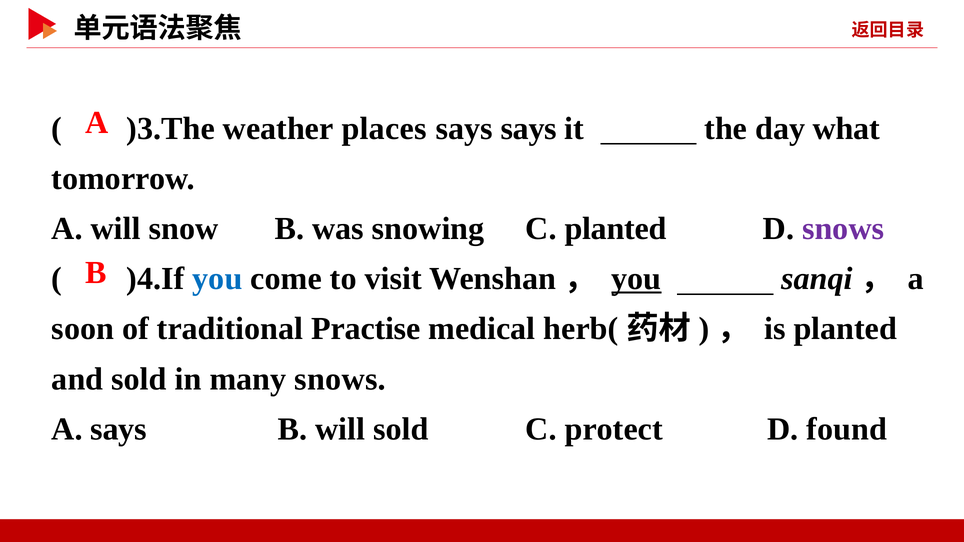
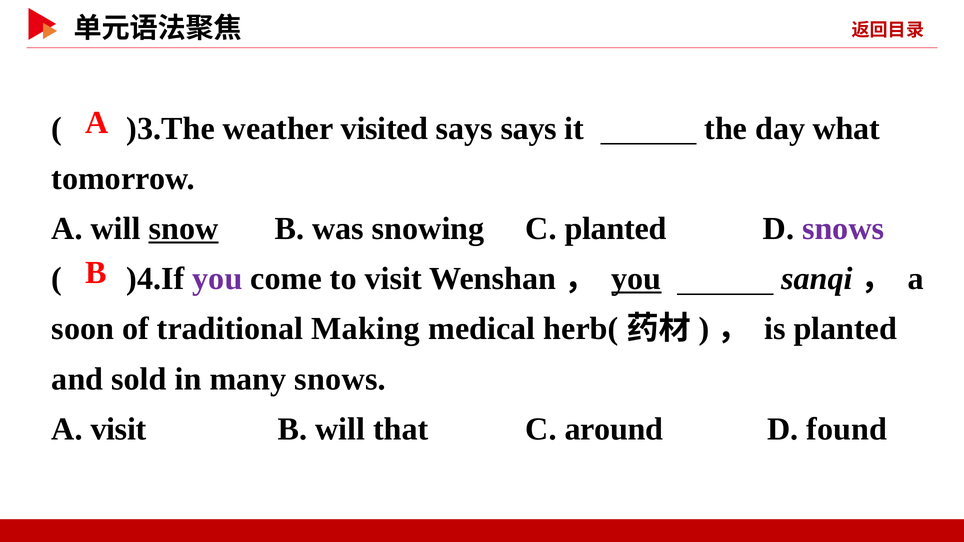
places: places -> visited (385, 129)
snow underline: none -> present (184, 229)
you colour: blue -> purple (217, 279)
Practise: Practise -> Making (366, 329)
A says: says -> visit (119, 429)
will sold: sold -> that (401, 429)
protect: protect -> around (614, 429)
